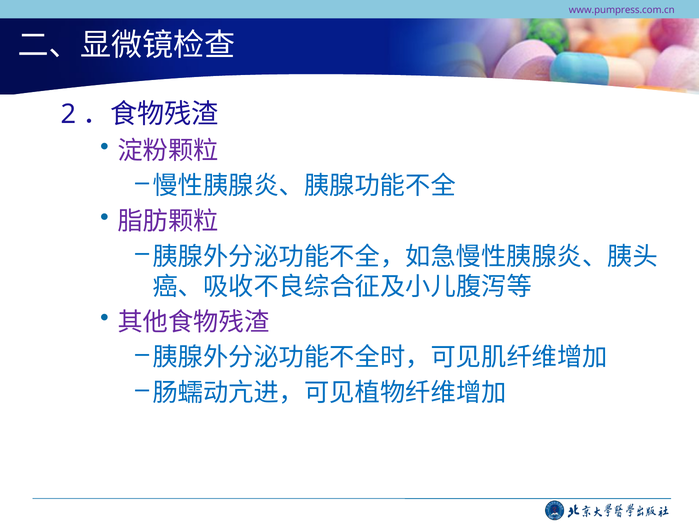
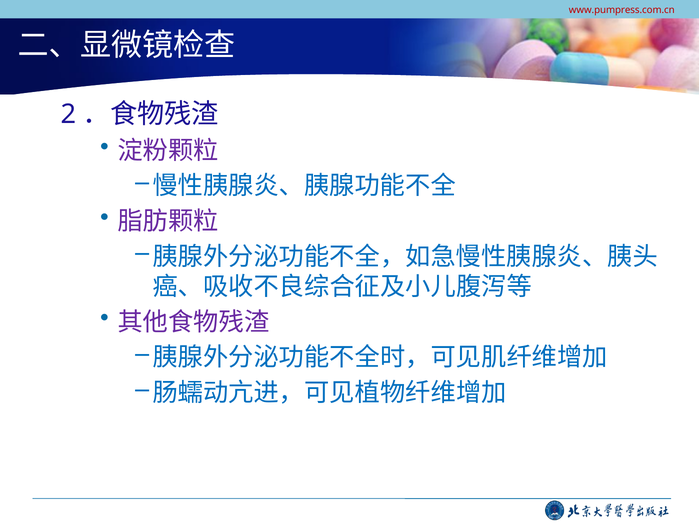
www.pumpress.com.cn colour: purple -> red (622, 10)
